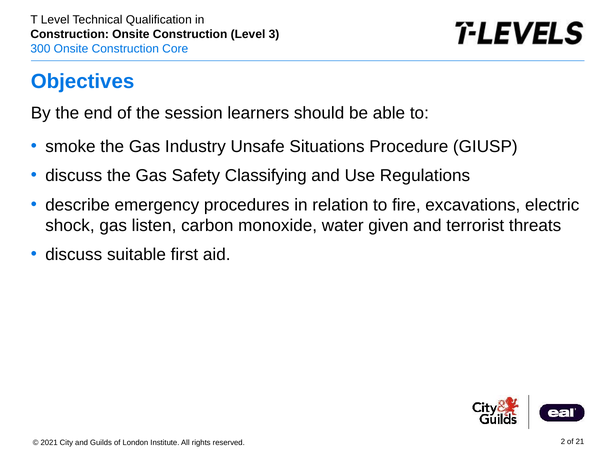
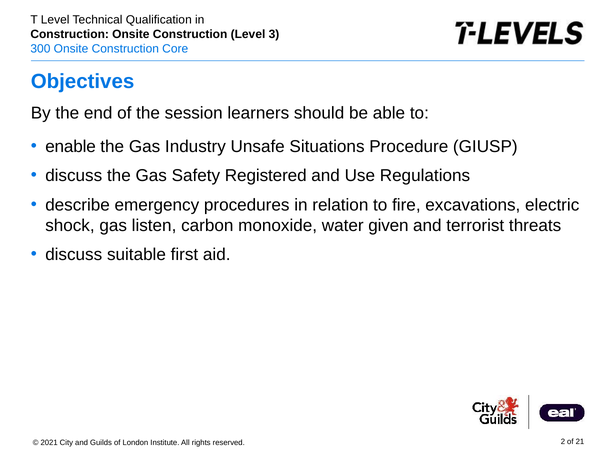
smoke: smoke -> enable (71, 146)
Classifying: Classifying -> Registered (266, 175)
